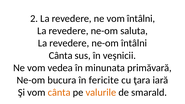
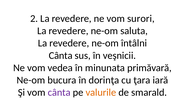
vom întâlni: întâlni -> surori (141, 19)
fericite: fericite -> dorinţa (104, 80)
cânta colour: orange -> purple (59, 93)
